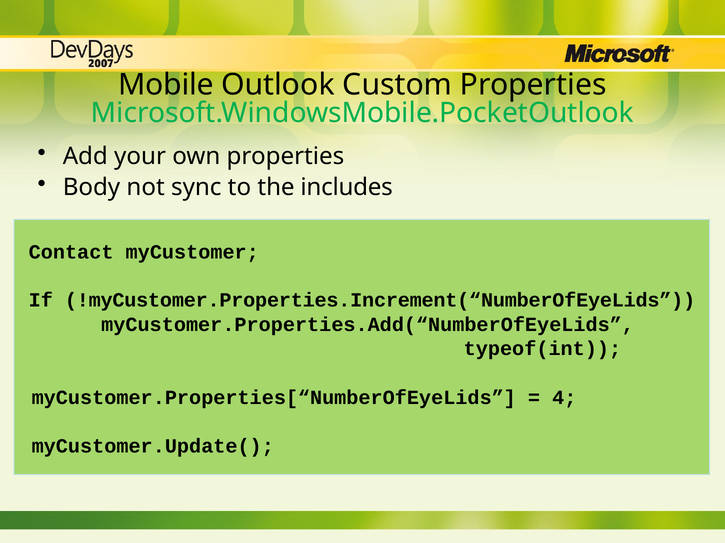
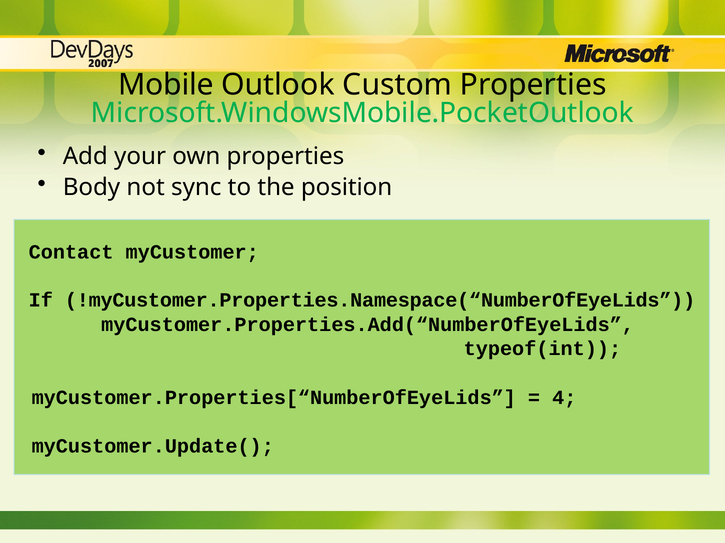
includes: includes -> position (347, 188)
!myCustomer.Properties.Increment(“NumberOfEyeLids: !myCustomer.Properties.Increment(“NumberOfEyeLids -> !myCustomer.Properties.Namespace(“NumberOfEyeLids (380, 301)
